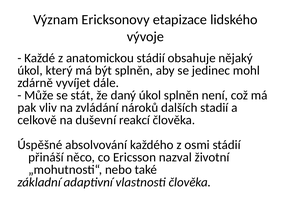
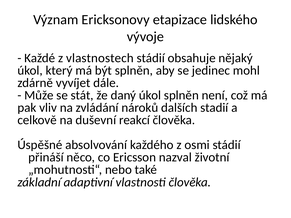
anatomickou: anatomickou -> vlastnostech (100, 58)
